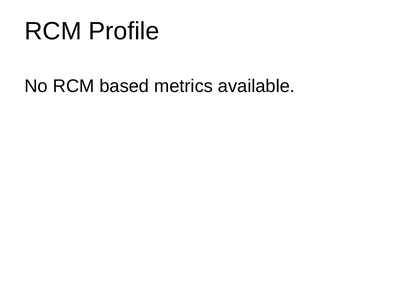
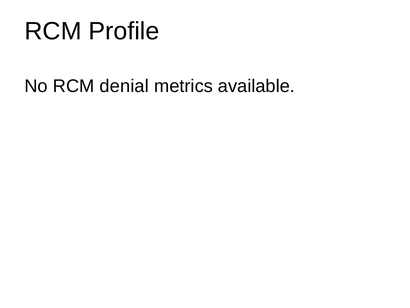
based: based -> denial (124, 86)
